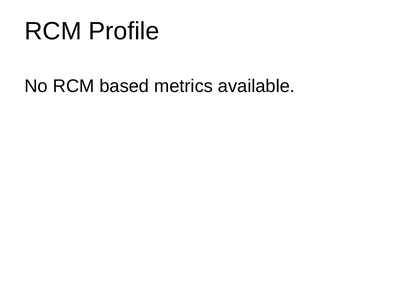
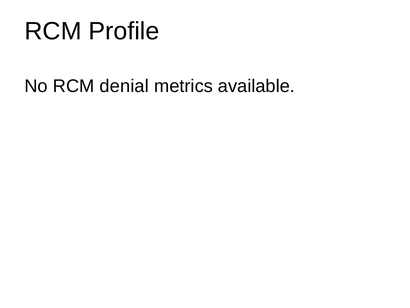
based: based -> denial (124, 86)
